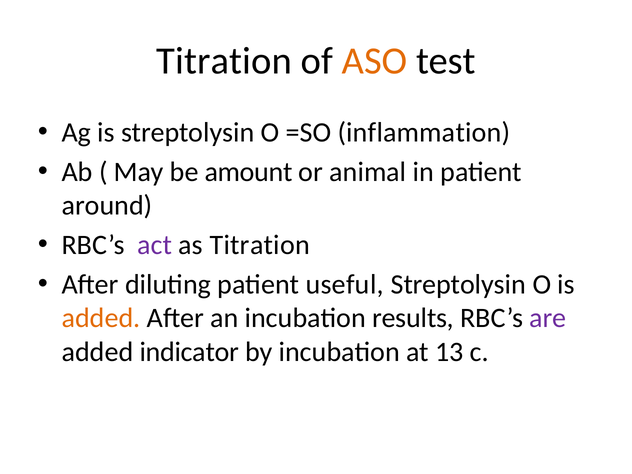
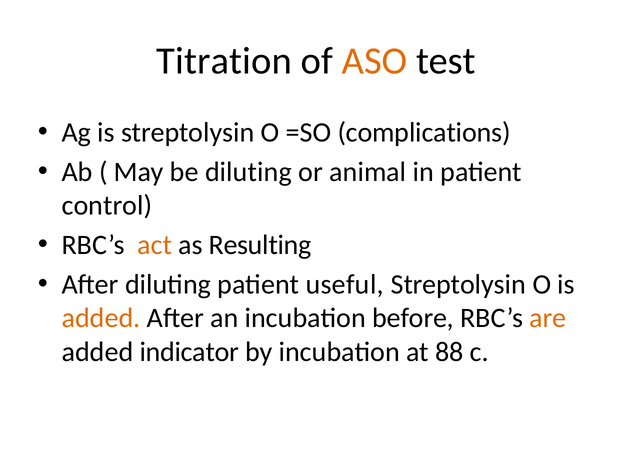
inflammation: inflammation -> complications (424, 133)
be amount: amount -> diluting (248, 172)
around: around -> control (107, 206)
act colour: purple -> orange (155, 245)
as Titration: Titration -> Resulting (260, 245)
results: results -> before (413, 318)
are colour: purple -> orange (548, 318)
13: 13 -> 88 (449, 352)
